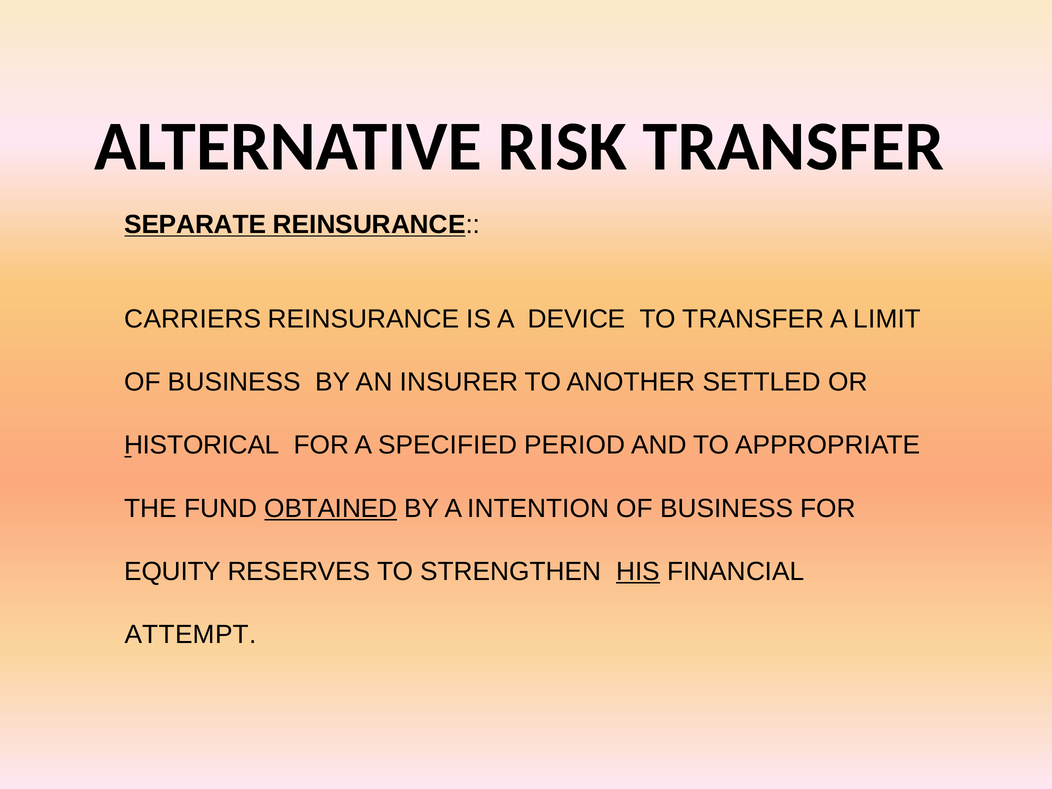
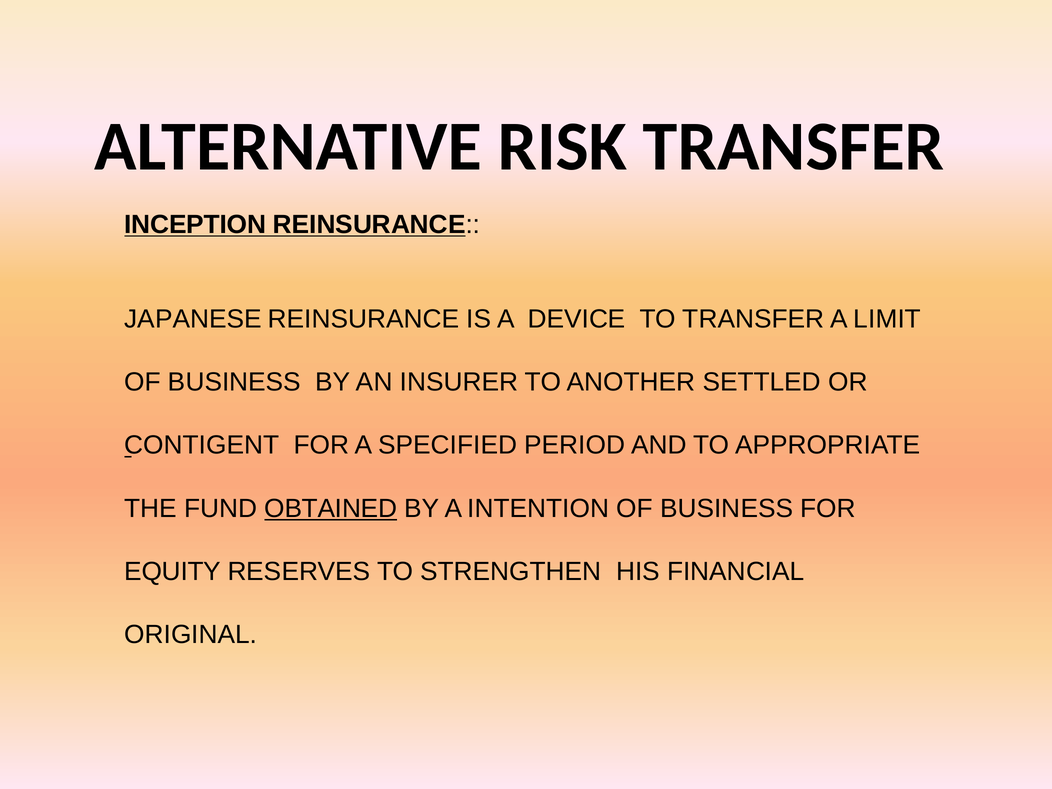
SEPARATE: SEPARATE -> INCEPTION (195, 224)
CARRIERS: CARRIERS -> JAPANESE (193, 319)
HISTORICAL: HISTORICAL -> CONTIGENT (202, 445)
HIS underline: present -> none (638, 572)
ATTEMPT: ATTEMPT -> ORIGINAL (191, 635)
